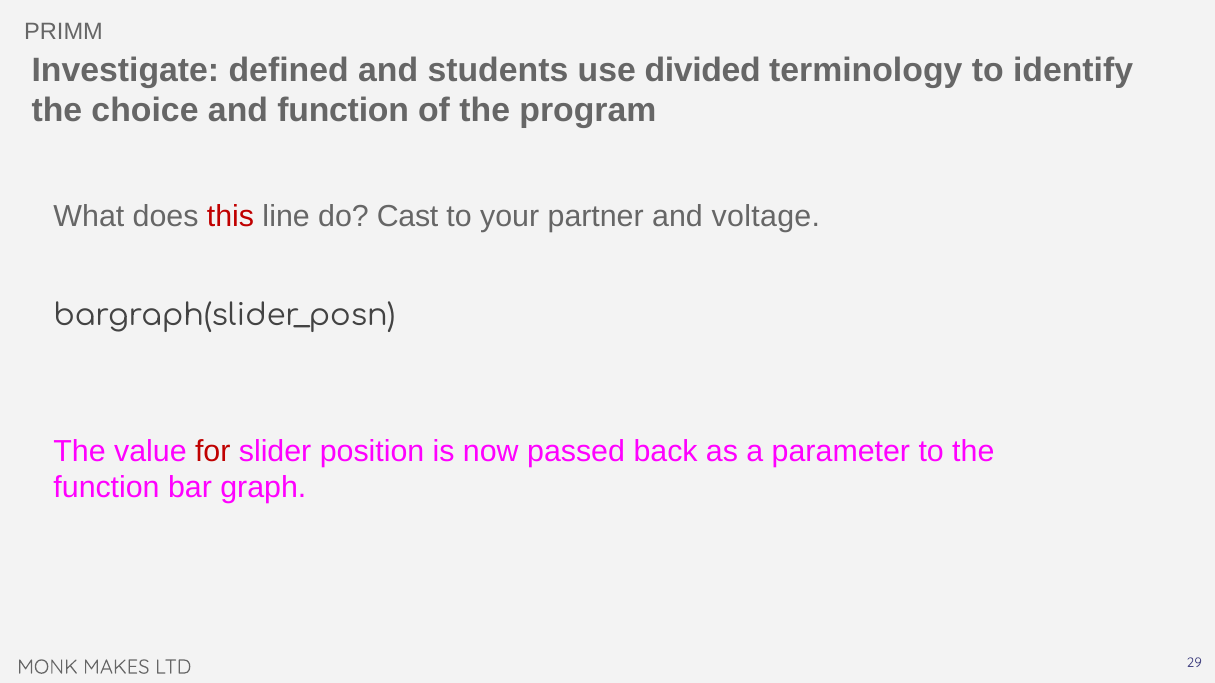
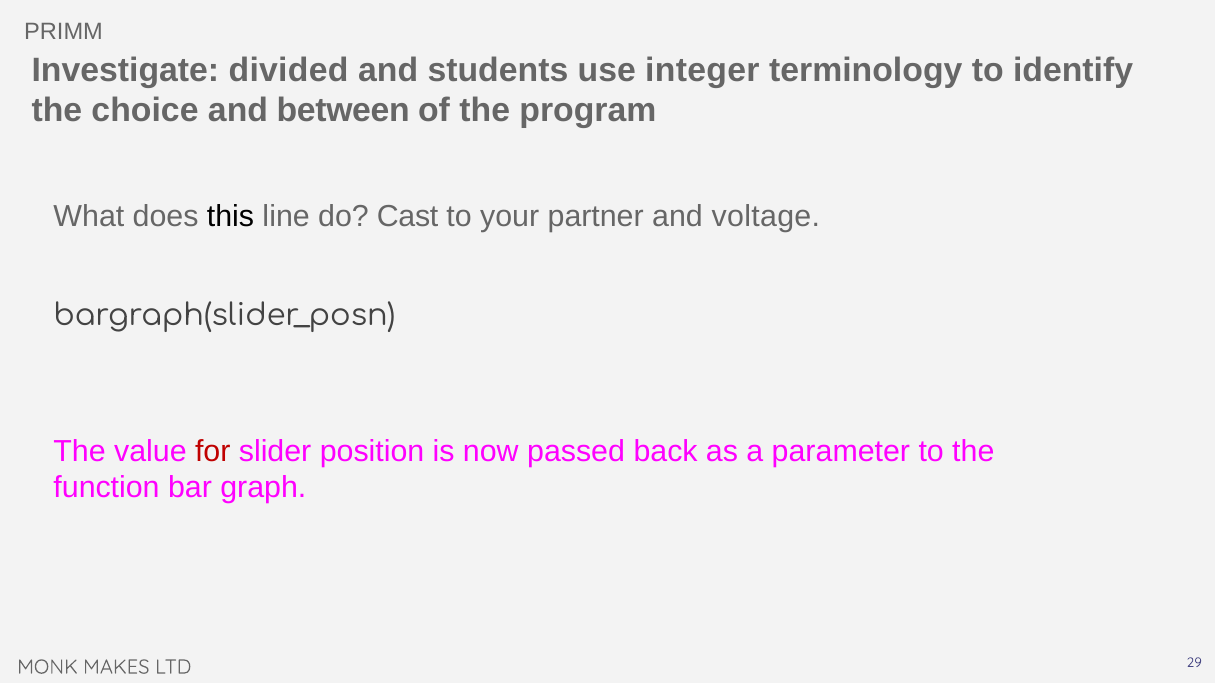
defined: defined -> divided (289, 70)
divided: divided -> integer (702, 70)
and function: function -> between (343, 111)
this colour: red -> black (231, 217)
